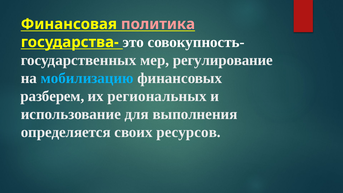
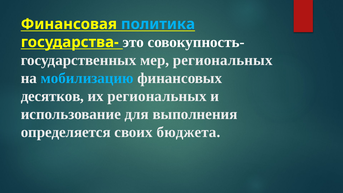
политика colour: pink -> light blue (158, 24)
мер регулирование: регулирование -> региональных (223, 60)
разберем: разберем -> десятков (52, 96)
ресурсов: ресурсов -> бюджета (189, 132)
